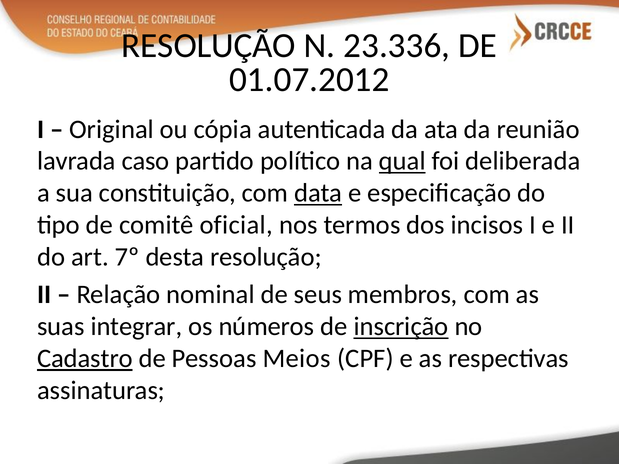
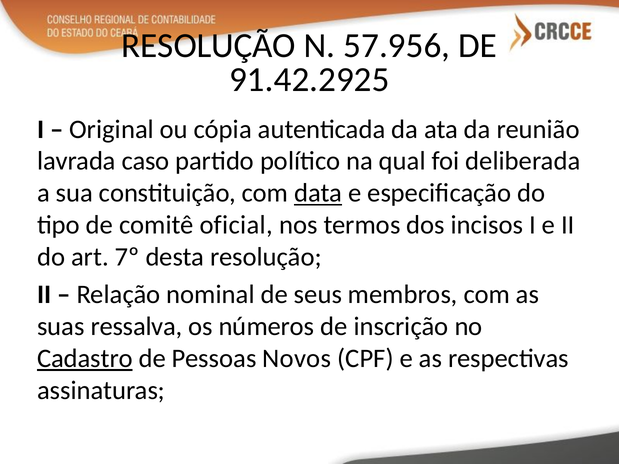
23.336: 23.336 -> 57.956 (397, 46)
01.07.2012: 01.07.2012 -> 91.42.2925 (309, 79)
qual underline: present -> none (402, 161)
integrar: integrar -> ressalva (136, 327)
inscrição underline: present -> none (401, 327)
Meios: Meios -> Novos (297, 359)
